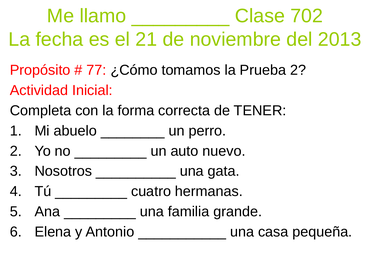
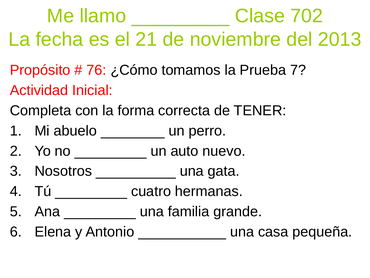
77: 77 -> 76 (96, 70)
Prueba 2: 2 -> 7 (298, 70)
